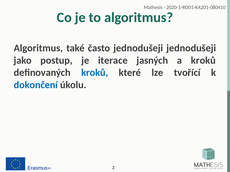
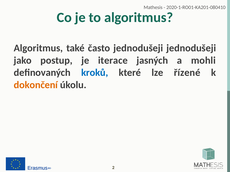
a kroků: kroků -> mohli (203, 61)
tvořící: tvořící -> řízené (187, 73)
dokončení colour: blue -> orange (36, 85)
